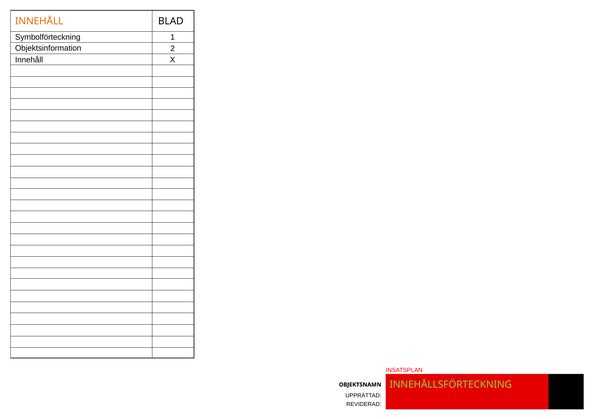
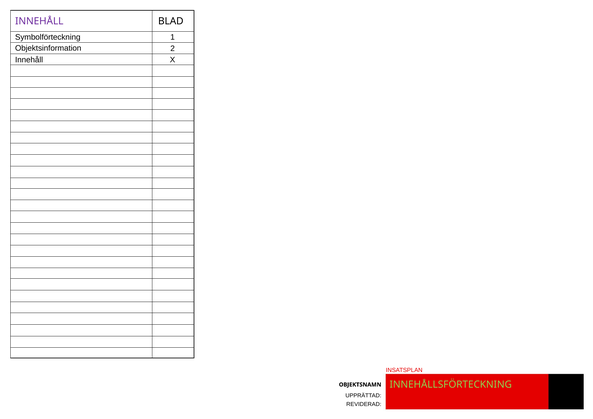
INNEHÅLL colour: orange -> purple (39, 21)
